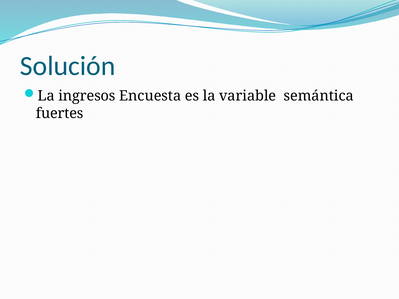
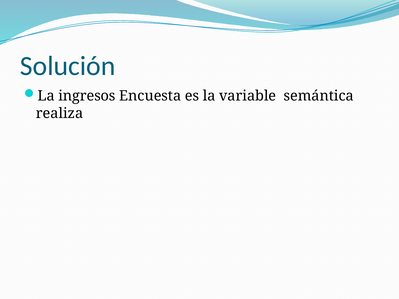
fuertes: fuertes -> realiza (60, 113)
